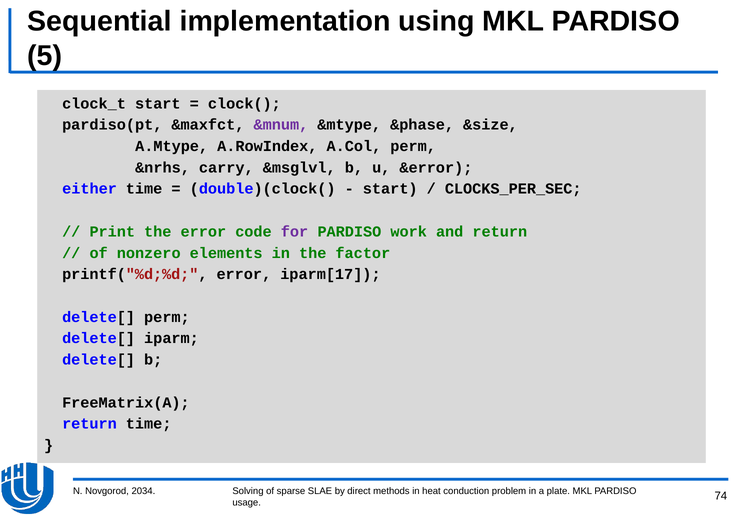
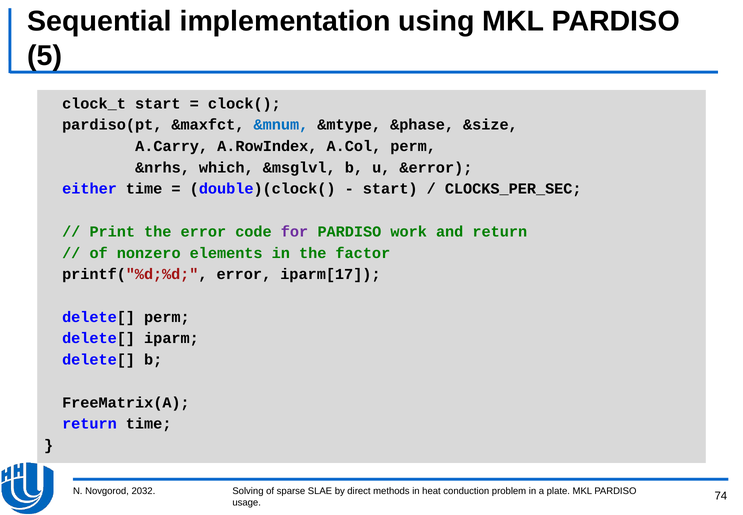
&mnum colour: purple -> blue (281, 125)
A.Mtype: A.Mtype -> A.Carry (172, 146)
carry: carry -> which (226, 167)
2034: 2034 -> 2032 (143, 490)
